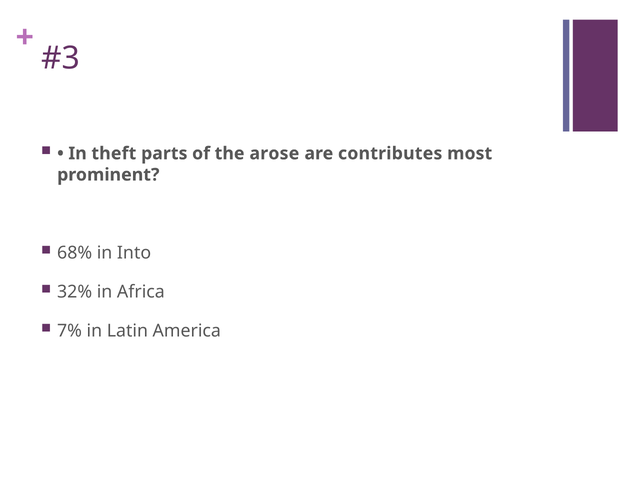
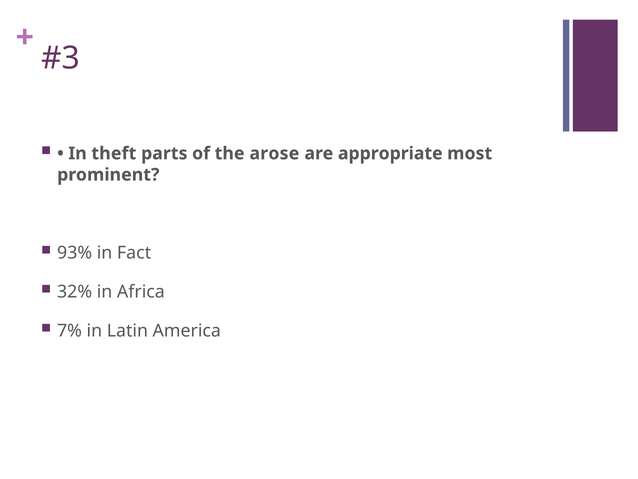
contributes: contributes -> appropriate (390, 153)
68%: 68% -> 93% (75, 253)
Into: Into -> Fact (134, 253)
